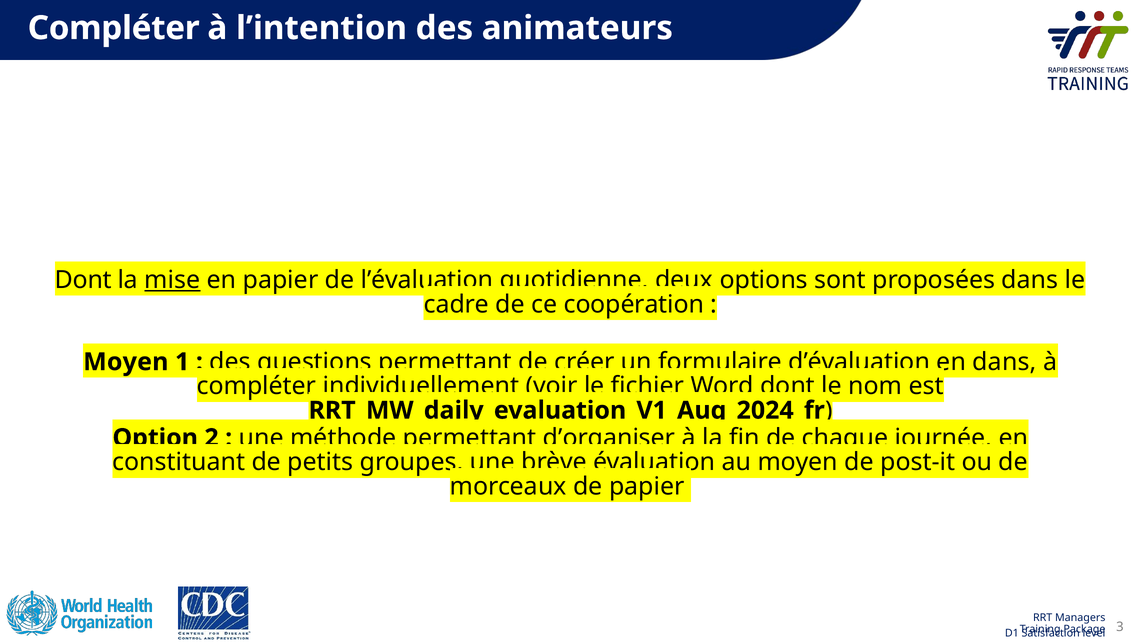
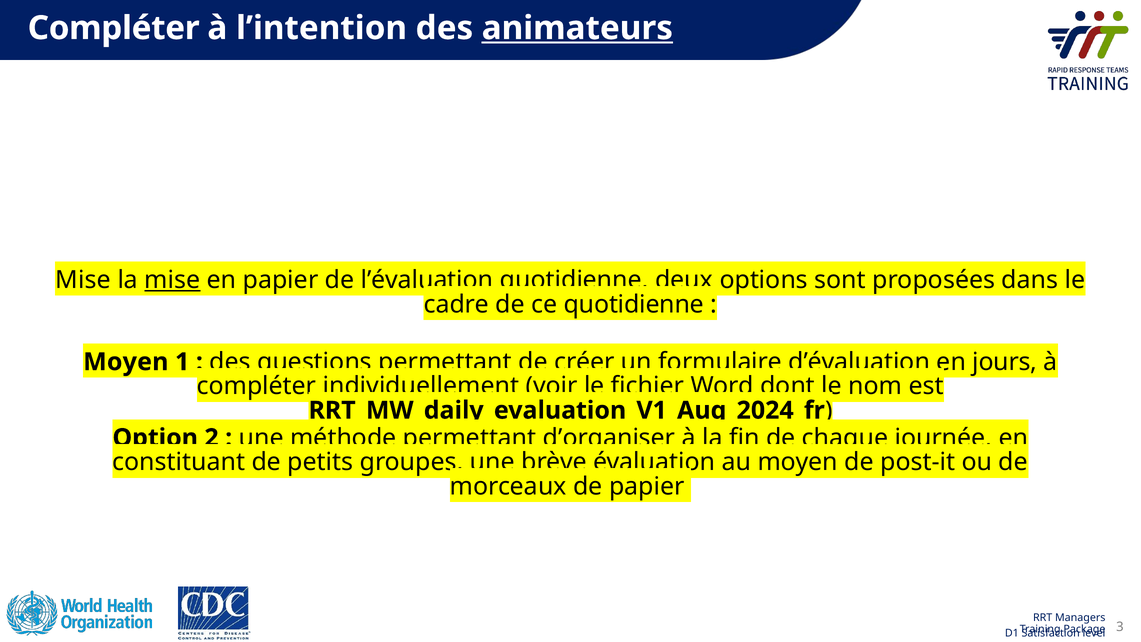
animateurs underline: none -> present (577, 28)
Dont: Dont -> Mise (83, 280)
ce coopération: coopération -> quotidienne (634, 304)
dans: dans -> jours (1005, 362)
